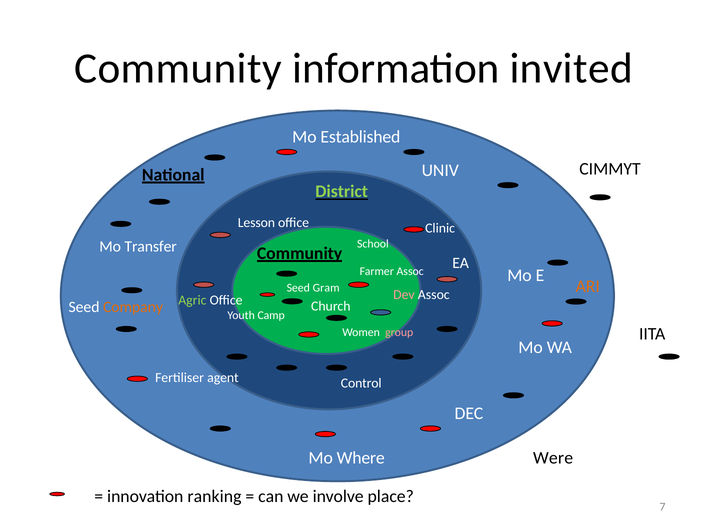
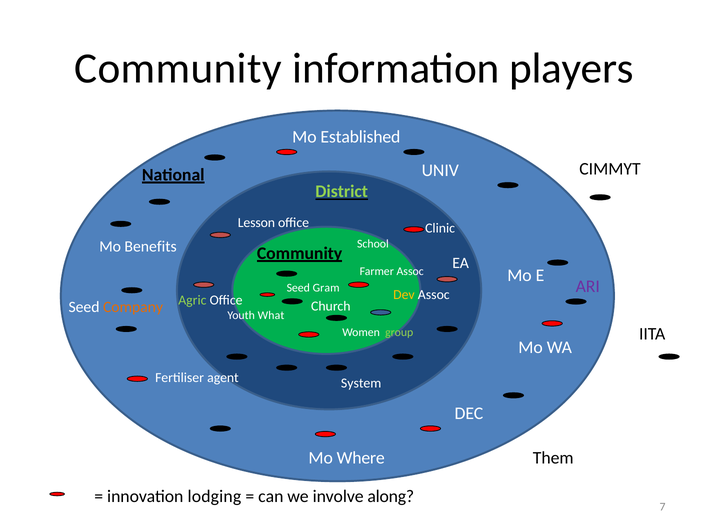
invited: invited -> players (572, 69)
Transfer: Transfer -> Benefits (151, 246)
ARI colour: orange -> purple (588, 286)
Dev colour: pink -> yellow (404, 295)
Camp: Camp -> What (271, 316)
group colour: pink -> light green (399, 332)
Control: Control -> System (361, 383)
Were: Were -> Them (553, 458)
ranking: ranking -> lodging (214, 497)
place: place -> along (391, 497)
